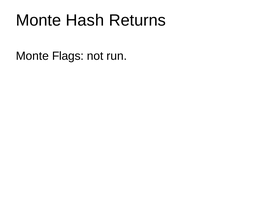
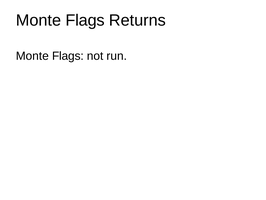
Hash: Hash -> Flags (85, 20)
